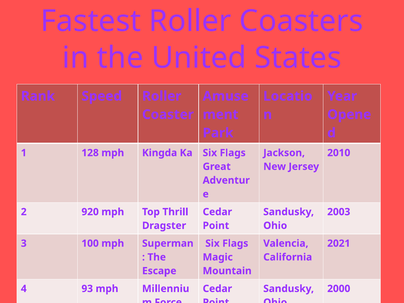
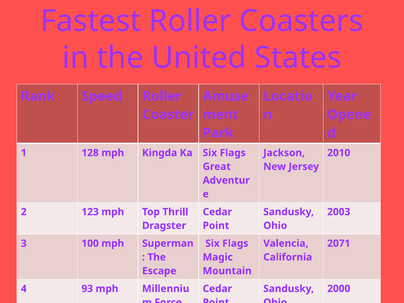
920: 920 -> 123 (90, 212)
2021: 2021 -> 2071 (339, 243)
